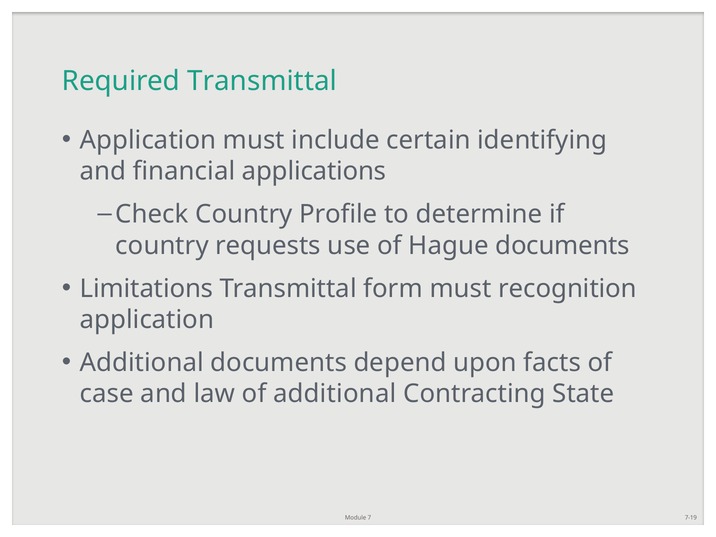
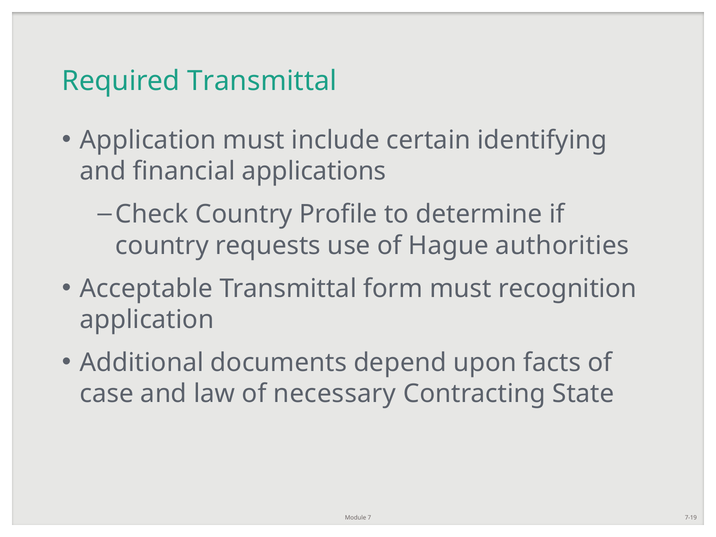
Hague documents: documents -> authorities (562, 245)
Limitations: Limitations -> Acceptable (146, 288)
of additional: additional -> necessary (335, 394)
